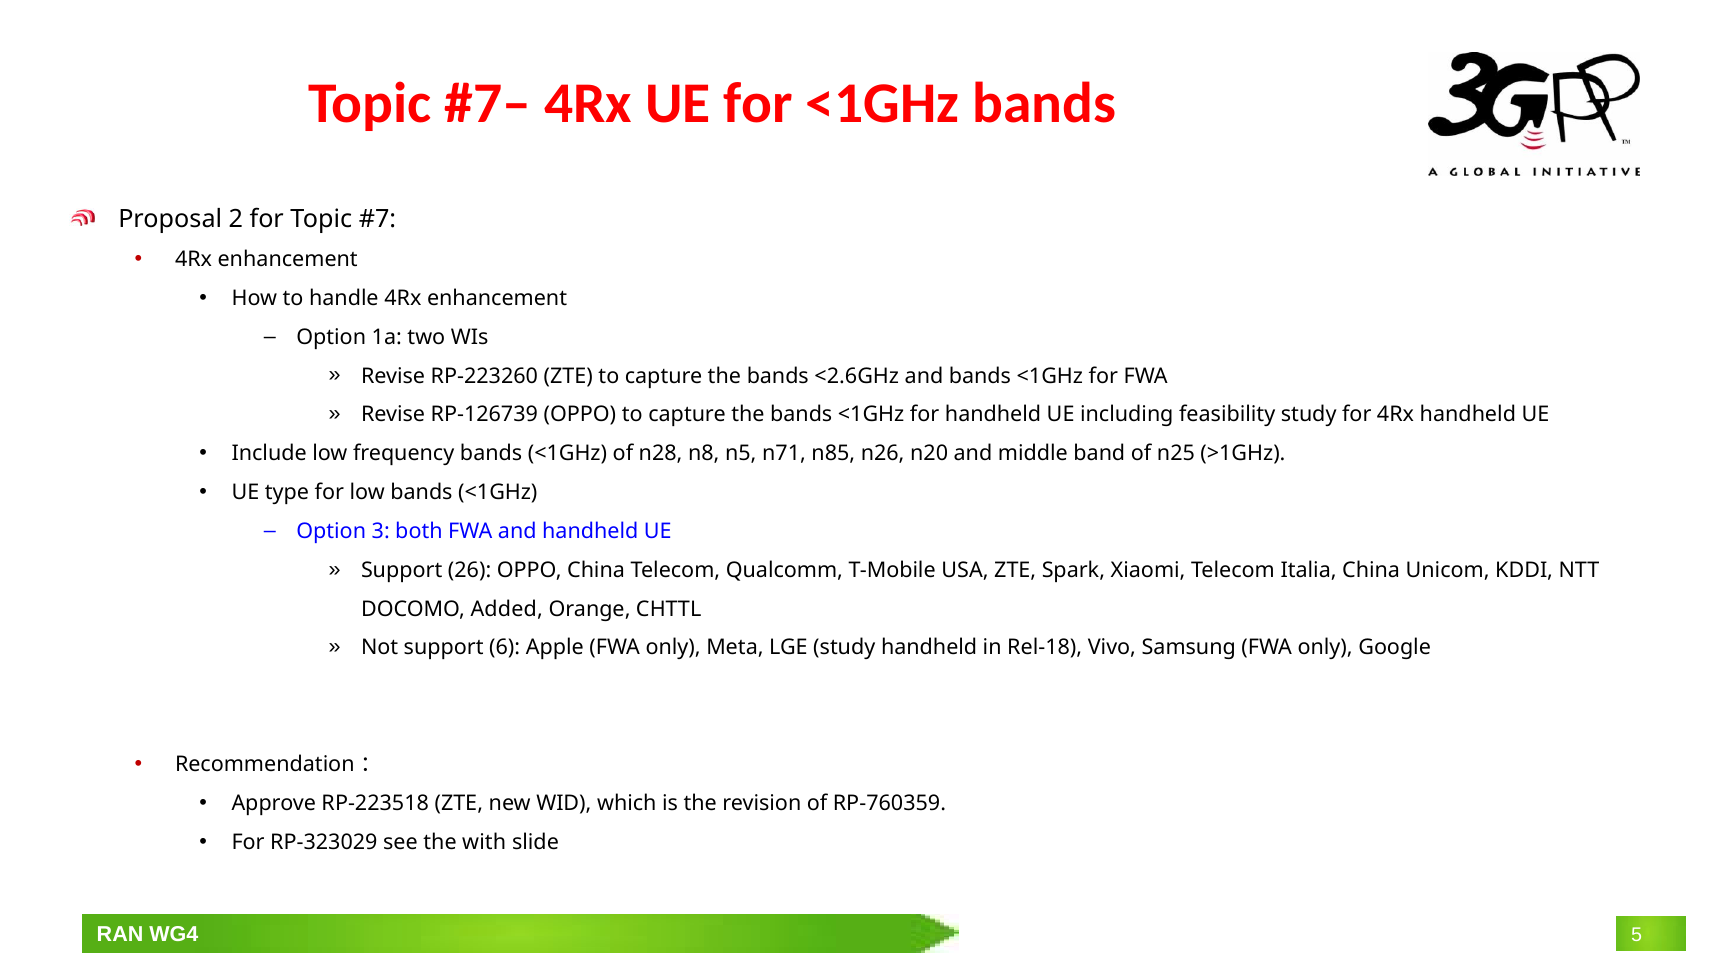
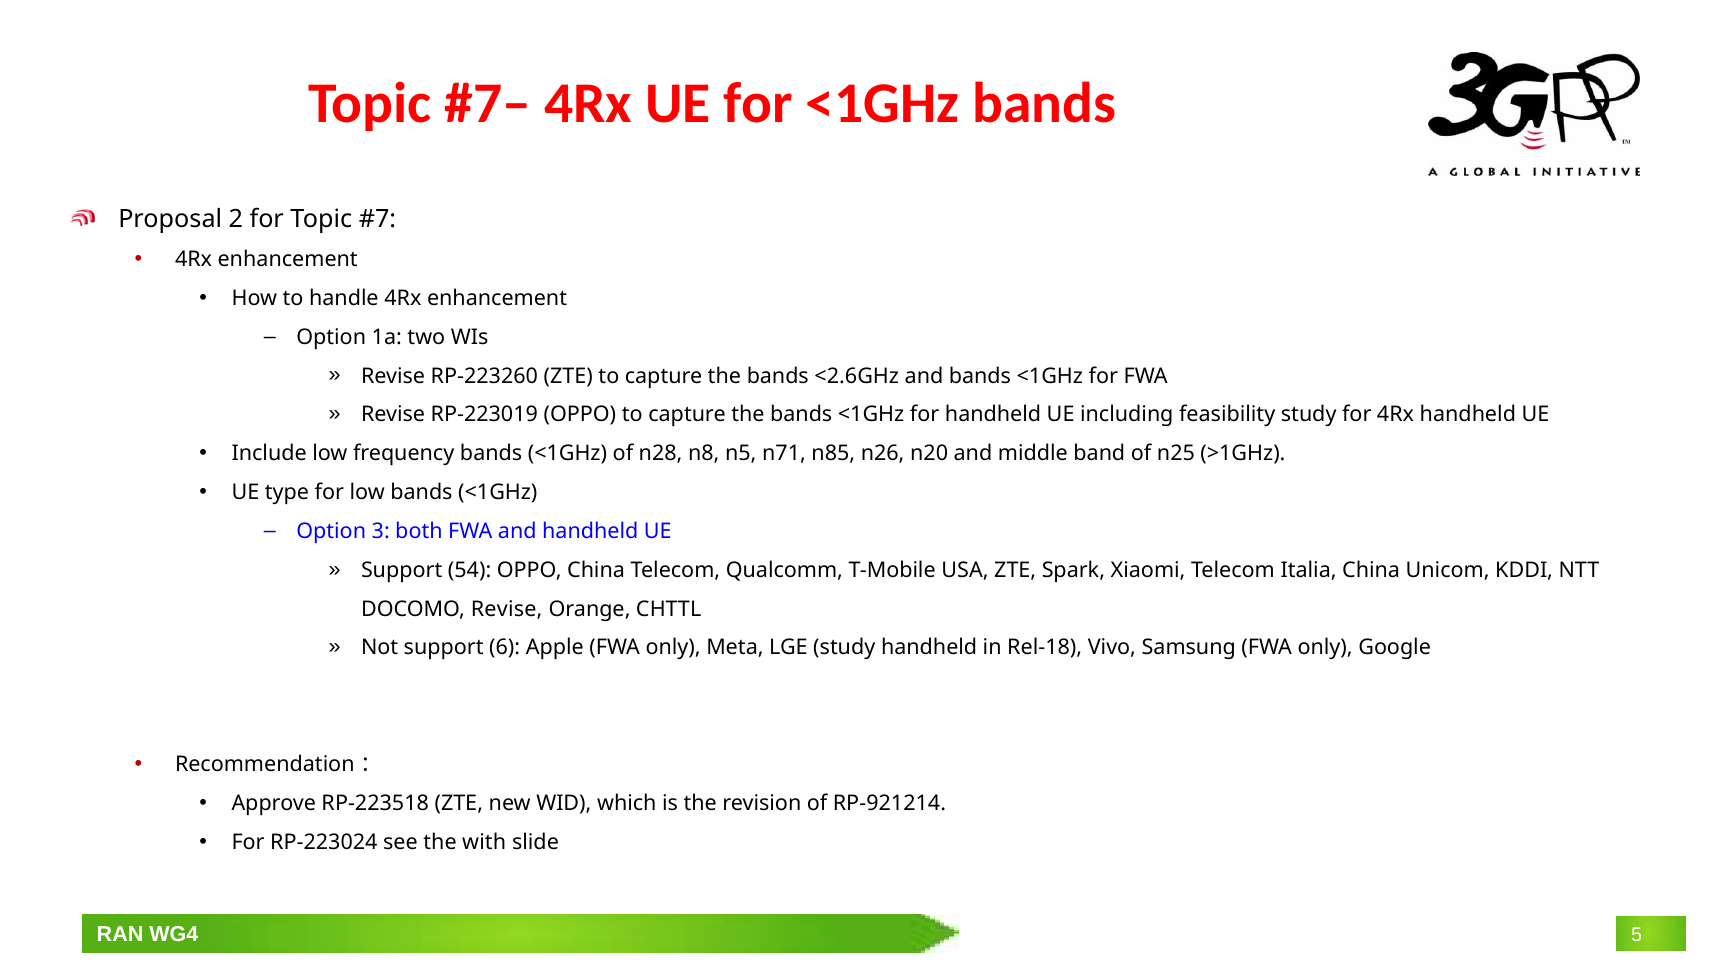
RP-126739: RP-126739 -> RP-223019 (484, 415)
26: 26 -> 54 (470, 570)
DOCOMO Added: Added -> Revise (507, 609)
RP-760359: RP-760359 -> RP-921214 (889, 803)
RP-323029: RP-323029 -> RP-223024 (324, 842)
